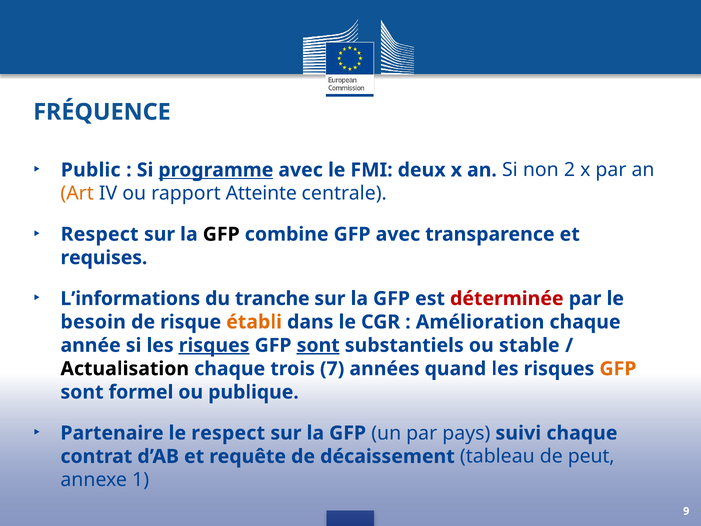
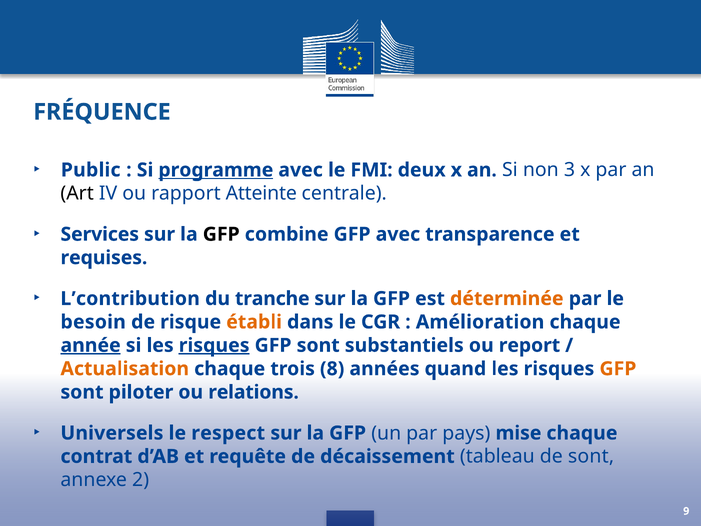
2: 2 -> 3 (569, 170)
Art colour: orange -> black (77, 193)
Respect: Respect -> Services (100, 234)
L’informations: L’informations -> L’contribution (130, 298)
déterminée colour: red -> orange (507, 298)
année underline: none -> present (91, 345)
sont underline: present -> none (318, 345)
stable: stable -> report (529, 345)
Actualisation colour: black -> orange (125, 369)
7: 7 -> 8 (332, 369)
formel: formel -> piloter (141, 392)
publique: publique -> relations (254, 392)
Partenaire: Partenaire -> Universels (112, 433)
suivi: suivi -> mise (518, 433)
de peut: peut -> sont (591, 456)
1: 1 -> 2 (141, 480)
